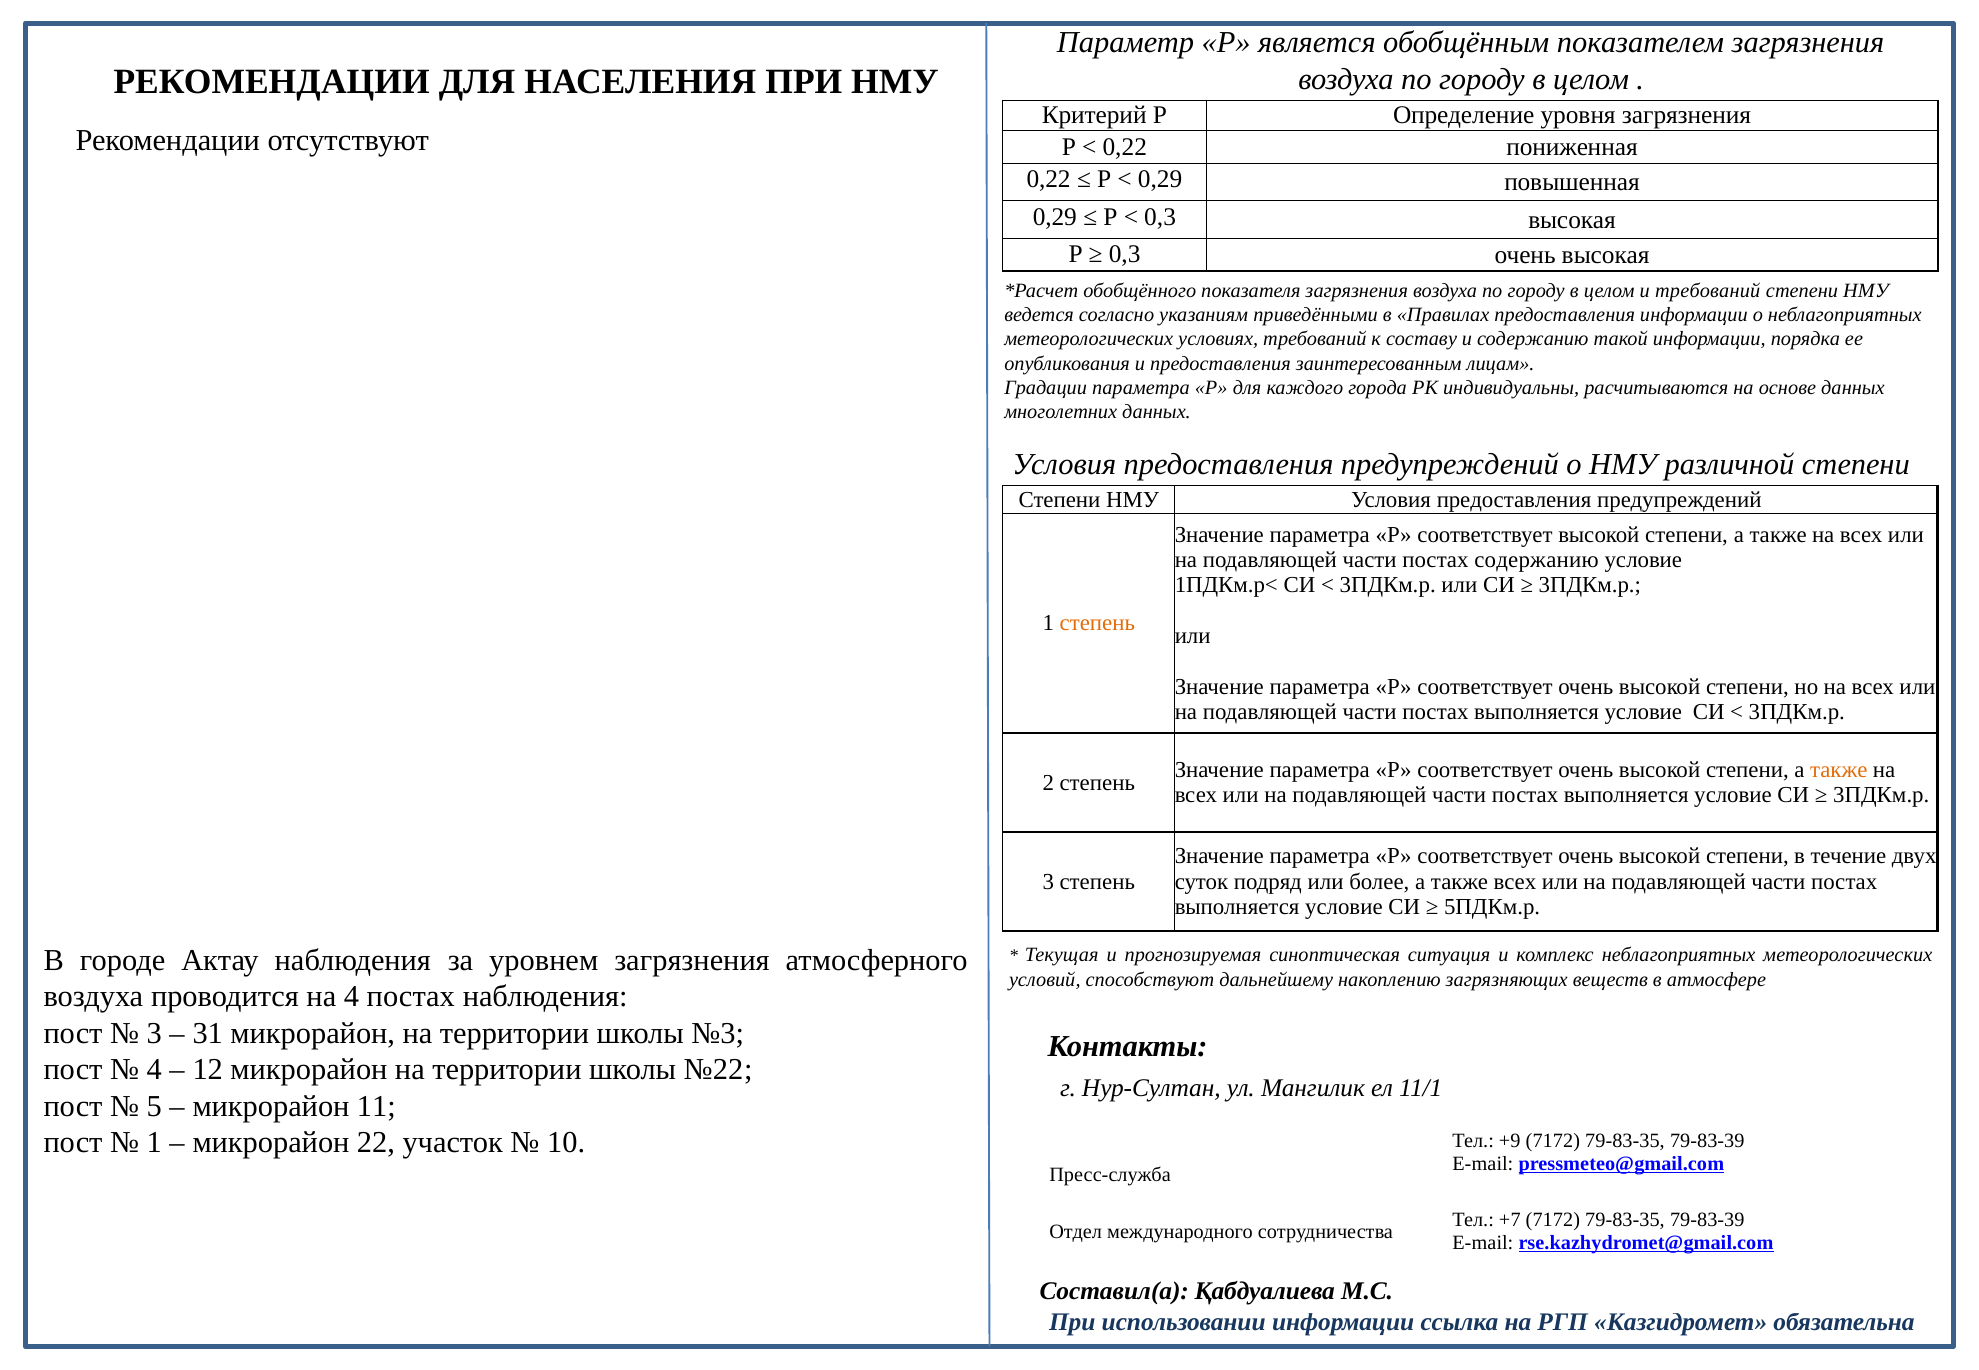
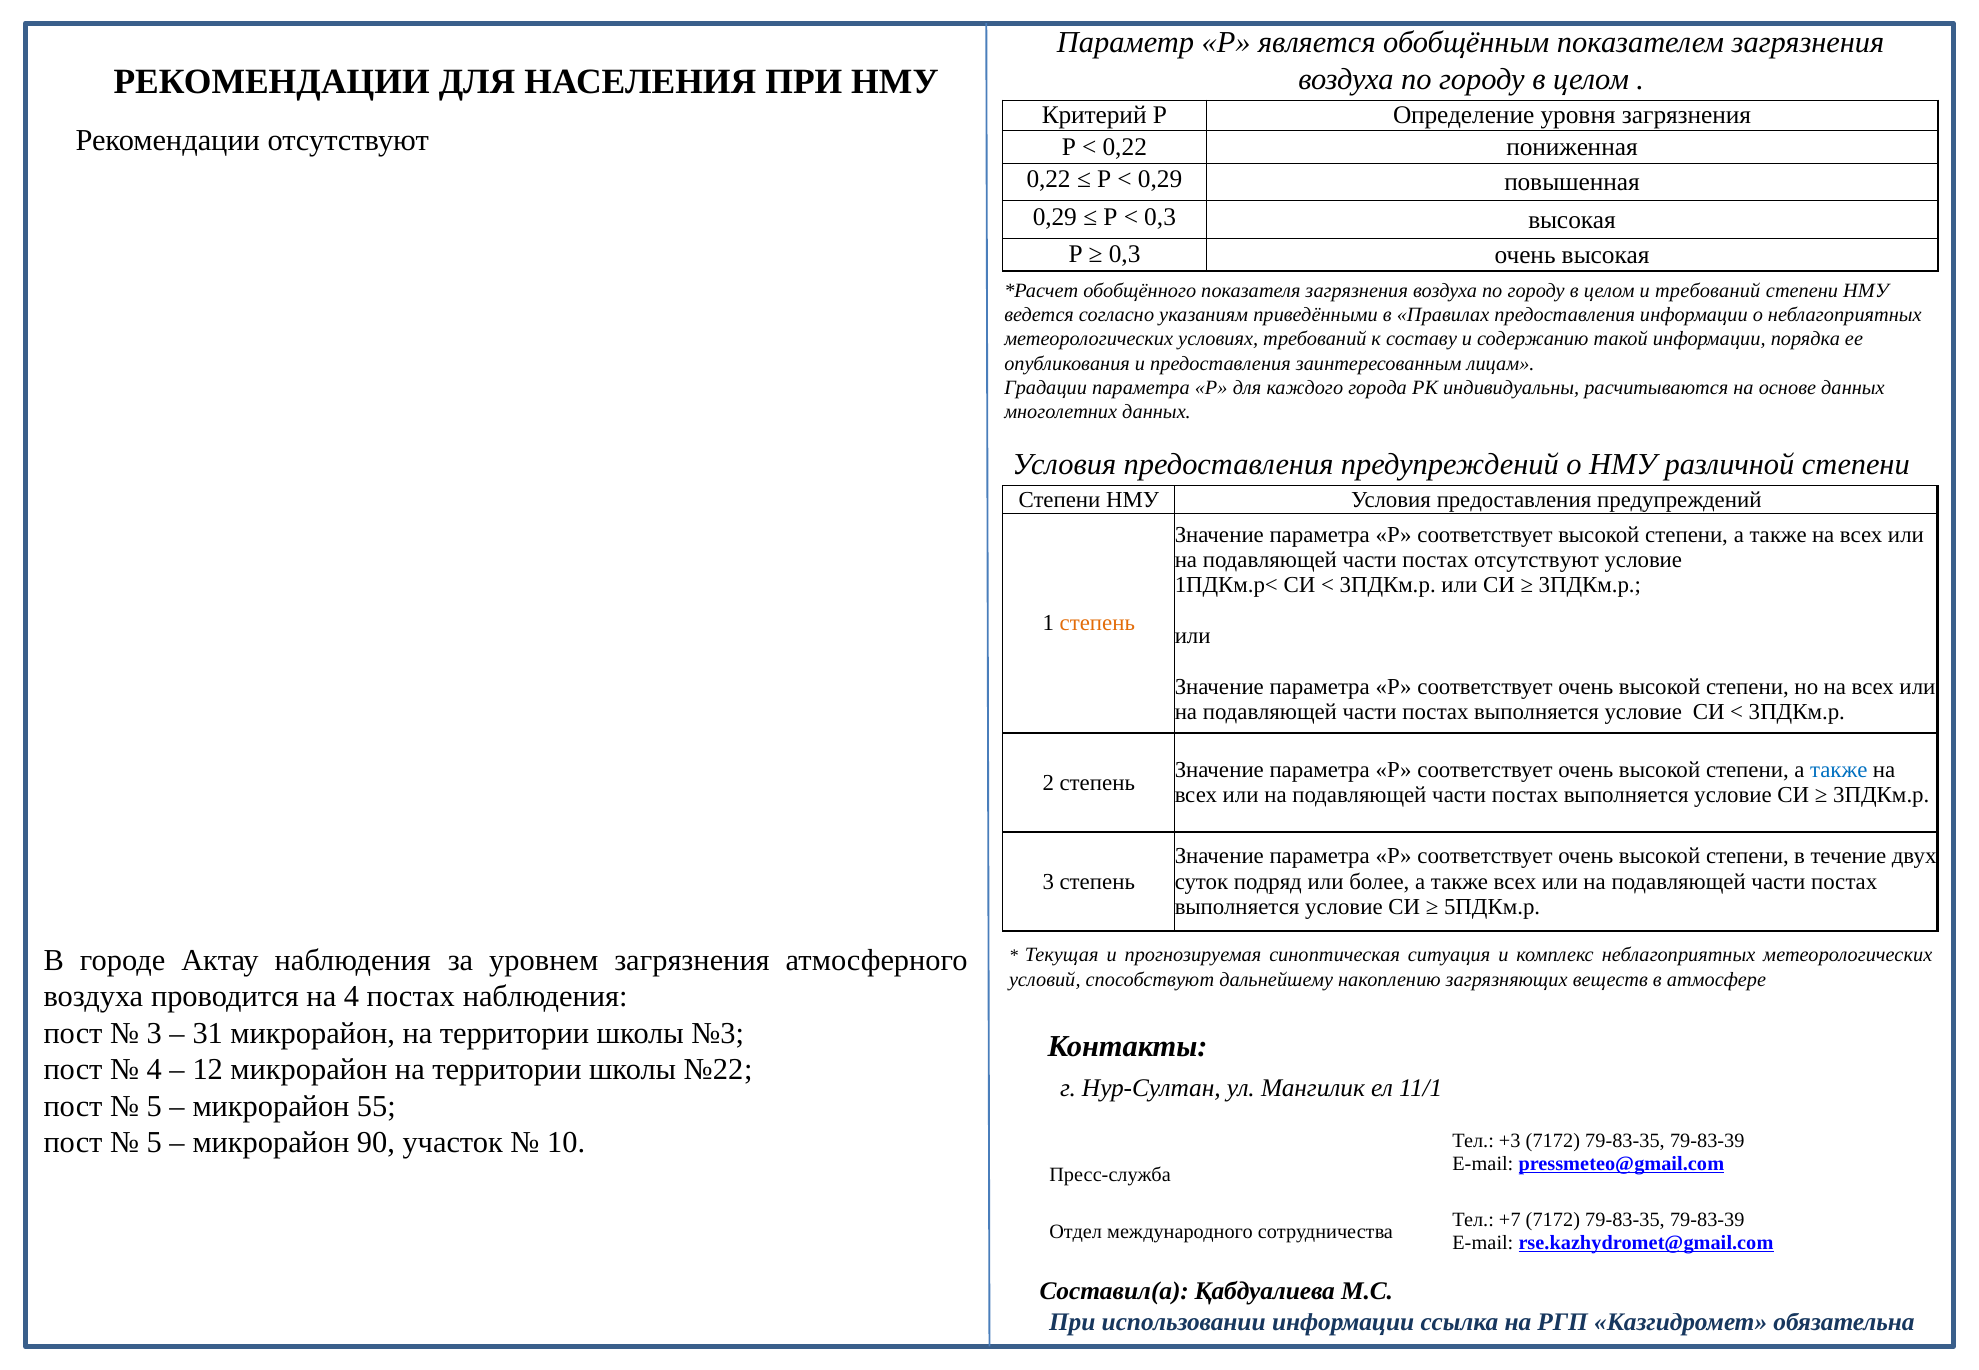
постах содержанию: содержанию -> отсутствуют (1536, 560)
также colour: orange -> blue (1839, 770)
11: 11 -> 55 (376, 1106)
1: 1 -> 5 (154, 1143)
22: 22 -> 90 (376, 1143)
+9: +9 -> +3 (1510, 1141)
